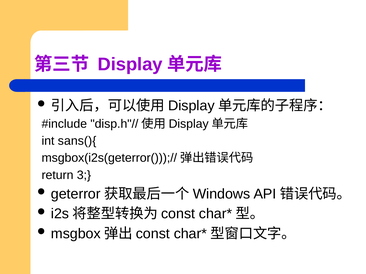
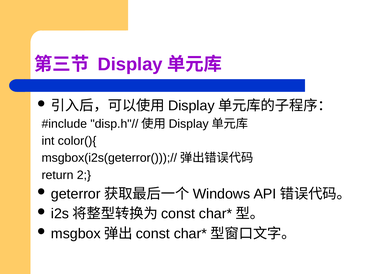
sans(){: sans(){ -> color(){ (77, 141)
3: 3 -> 2 (84, 175)
